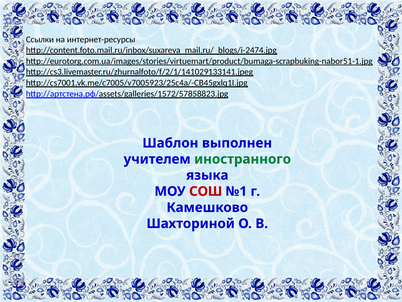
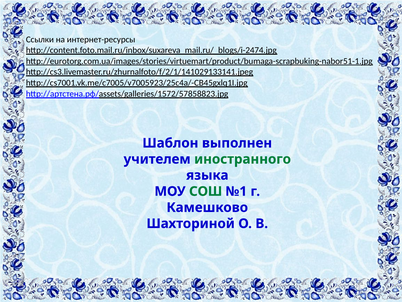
СОШ colour: red -> green (206, 191)
